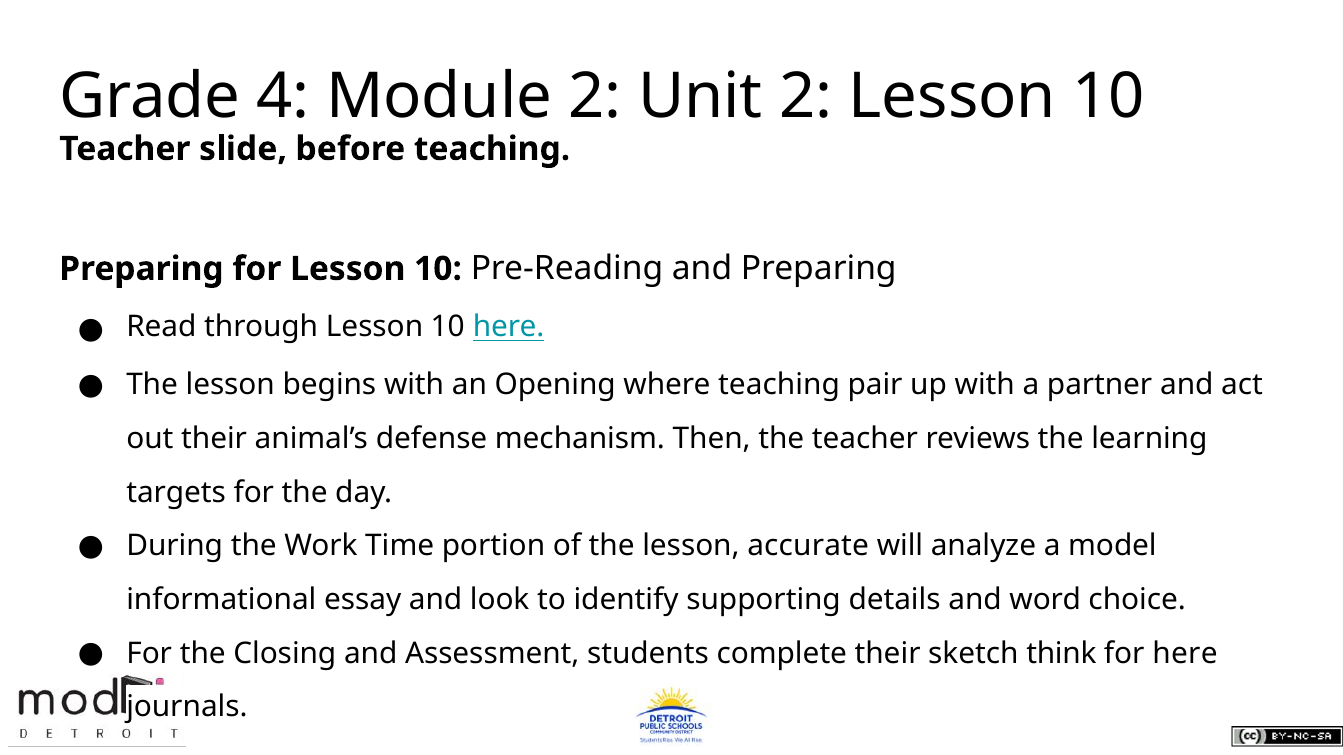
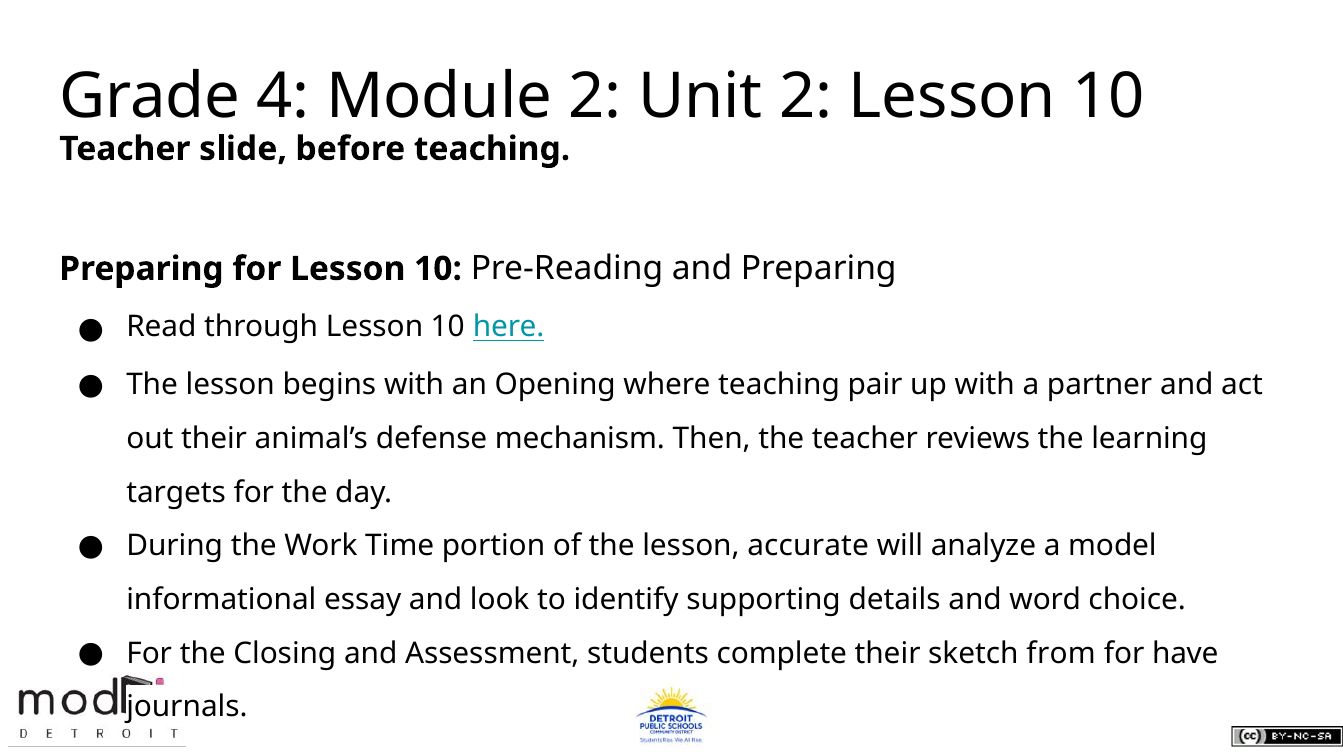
think: think -> from (1061, 654)
for here: here -> have (1185, 654)
